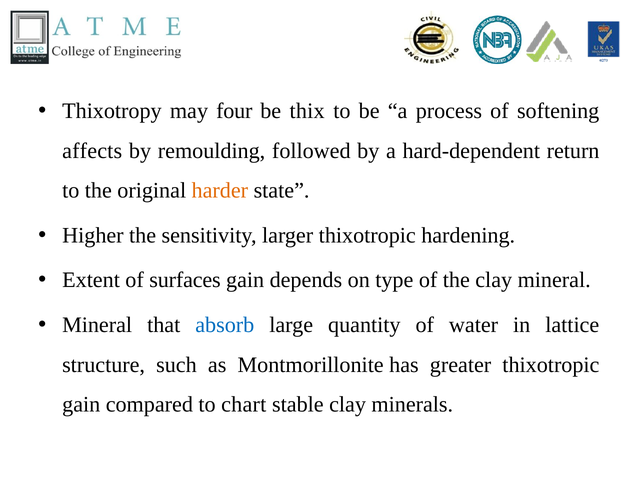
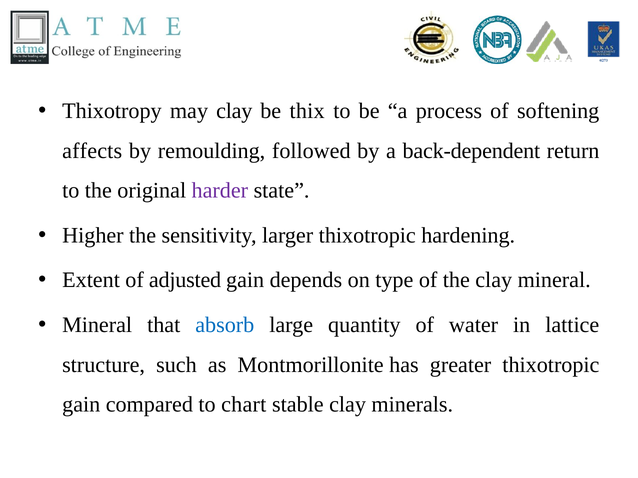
may four: four -> clay (234, 111)
hard-dependent: hard-dependent -> back-dependent (471, 151)
harder colour: orange -> purple (220, 191)
surfaces: surfaces -> adjusted (185, 280)
